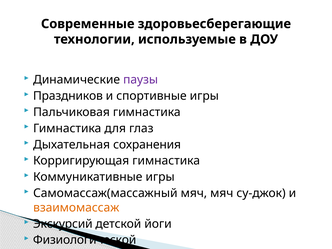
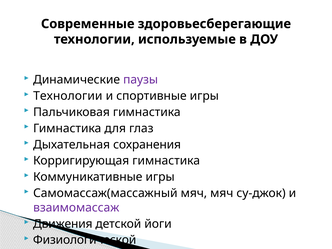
Праздников: Праздников -> Технологии (68, 96)
взаимомассаж colour: orange -> purple (76, 208)
Экскурсий: Экскурсий -> Движения (63, 224)
